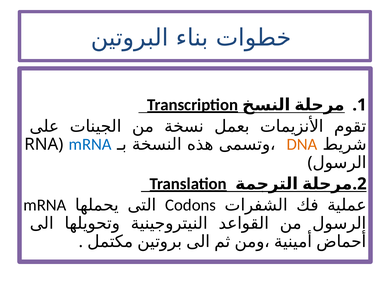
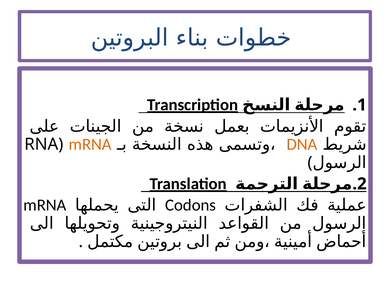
mRNA colour: blue -> orange (90, 144)
